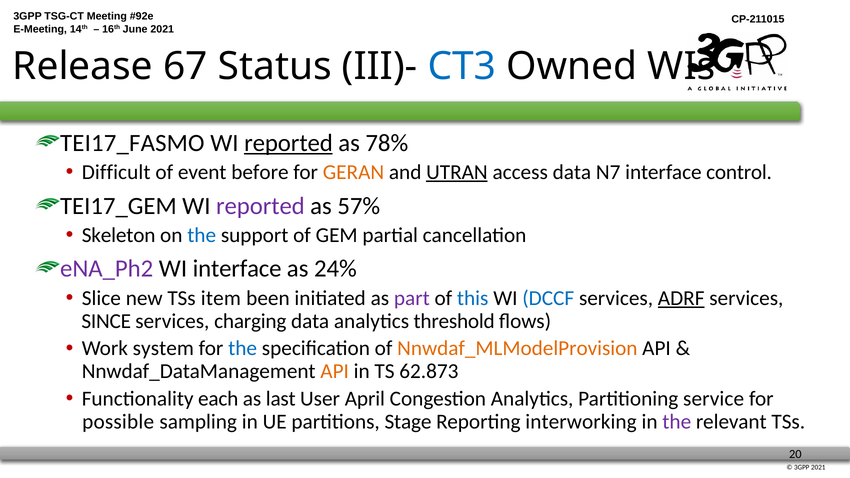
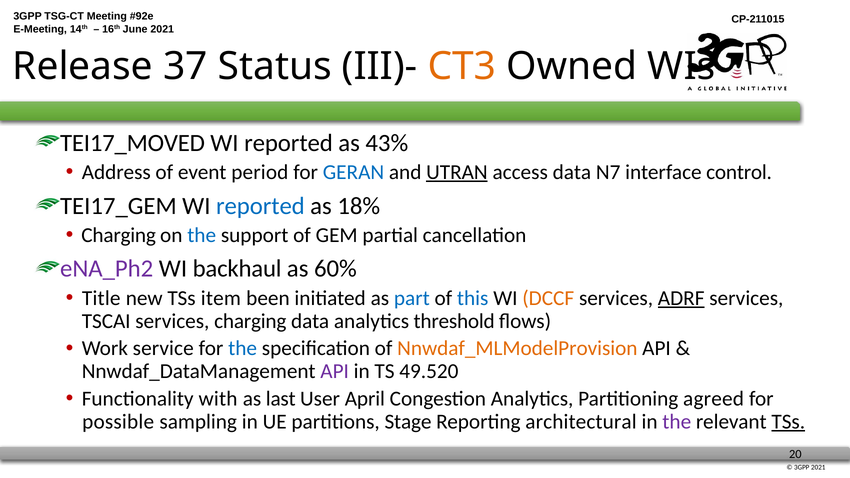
67: 67 -> 37 (185, 66)
CT3 colour: blue -> orange (462, 66)
TEI17_FASMO: TEI17_FASMO -> TEI17_MOVED (133, 143)
reported underline: present -> none (288, 143)
78%: 78% -> 43% (387, 143)
Difficult: Difficult -> Address (116, 172)
before: before -> period (260, 172)
GERAN colour: orange -> blue (353, 172)
reported colour: purple -> blue (260, 206)
57%: 57% -> 18% (359, 206)
Skeleton: Skeleton -> Charging (119, 235)
WI interface: interface -> backhaul (237, 269)
24%: 24% -> 60% (335, 269)
Slice: Slice -> Title (101, 298)
part colour: purple -> blue (412, 298)
DCCF colour: blue -> orange (548, 298)
SINCE: SINCE -> TSCAI (106, 321)
system: system -> service (163, 348)
API colour: orange -> purple (335, 371)
62.873: 62.873 -> 49.520 (429, 371)
each: each -> with (218, 399)
service: service -> agreed (714, 399)
interworking: interworking -> architectural (581, 422)
TSs underline: none -> present (788, 422)
